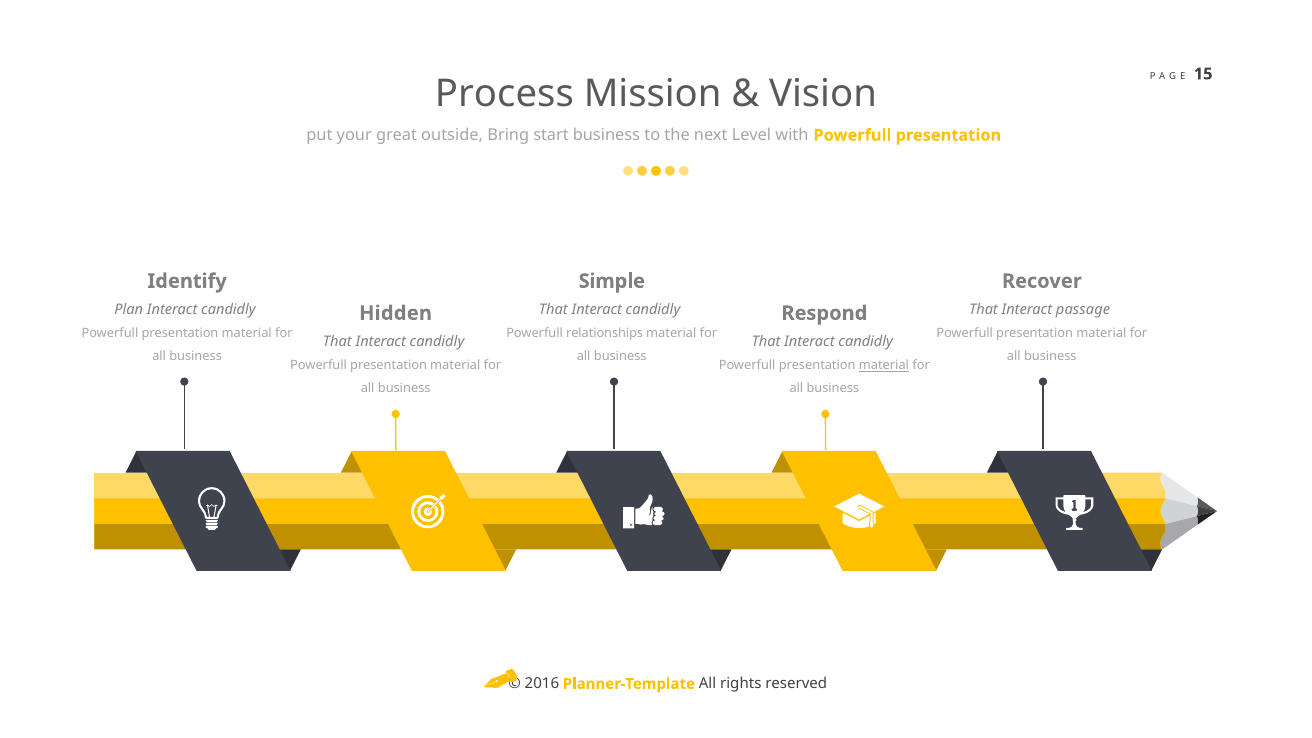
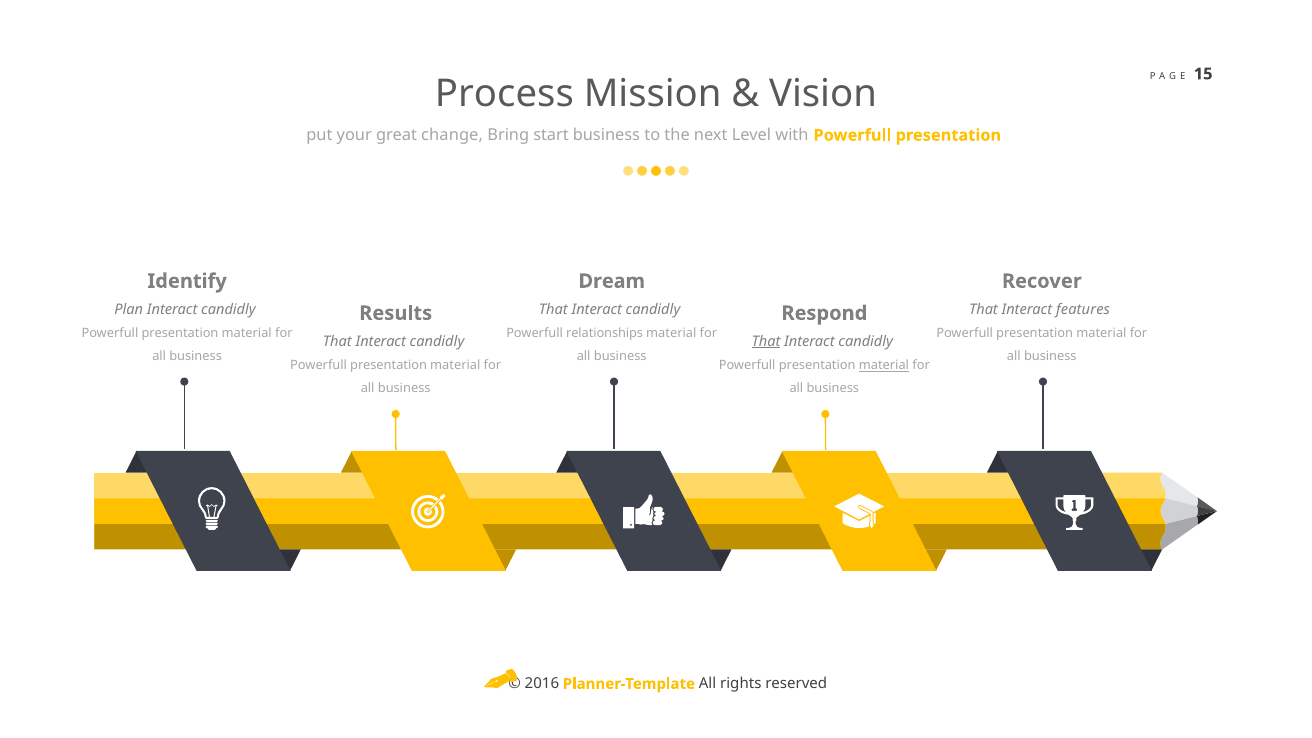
outside: outside -> change (452, 135)
Simple: Simple -> Dream (612, 281)
Hidden: Hidden -> Results (396, 313)
passage: passage -> features (1083, 309)
That underline: none -> present (766, 341)
